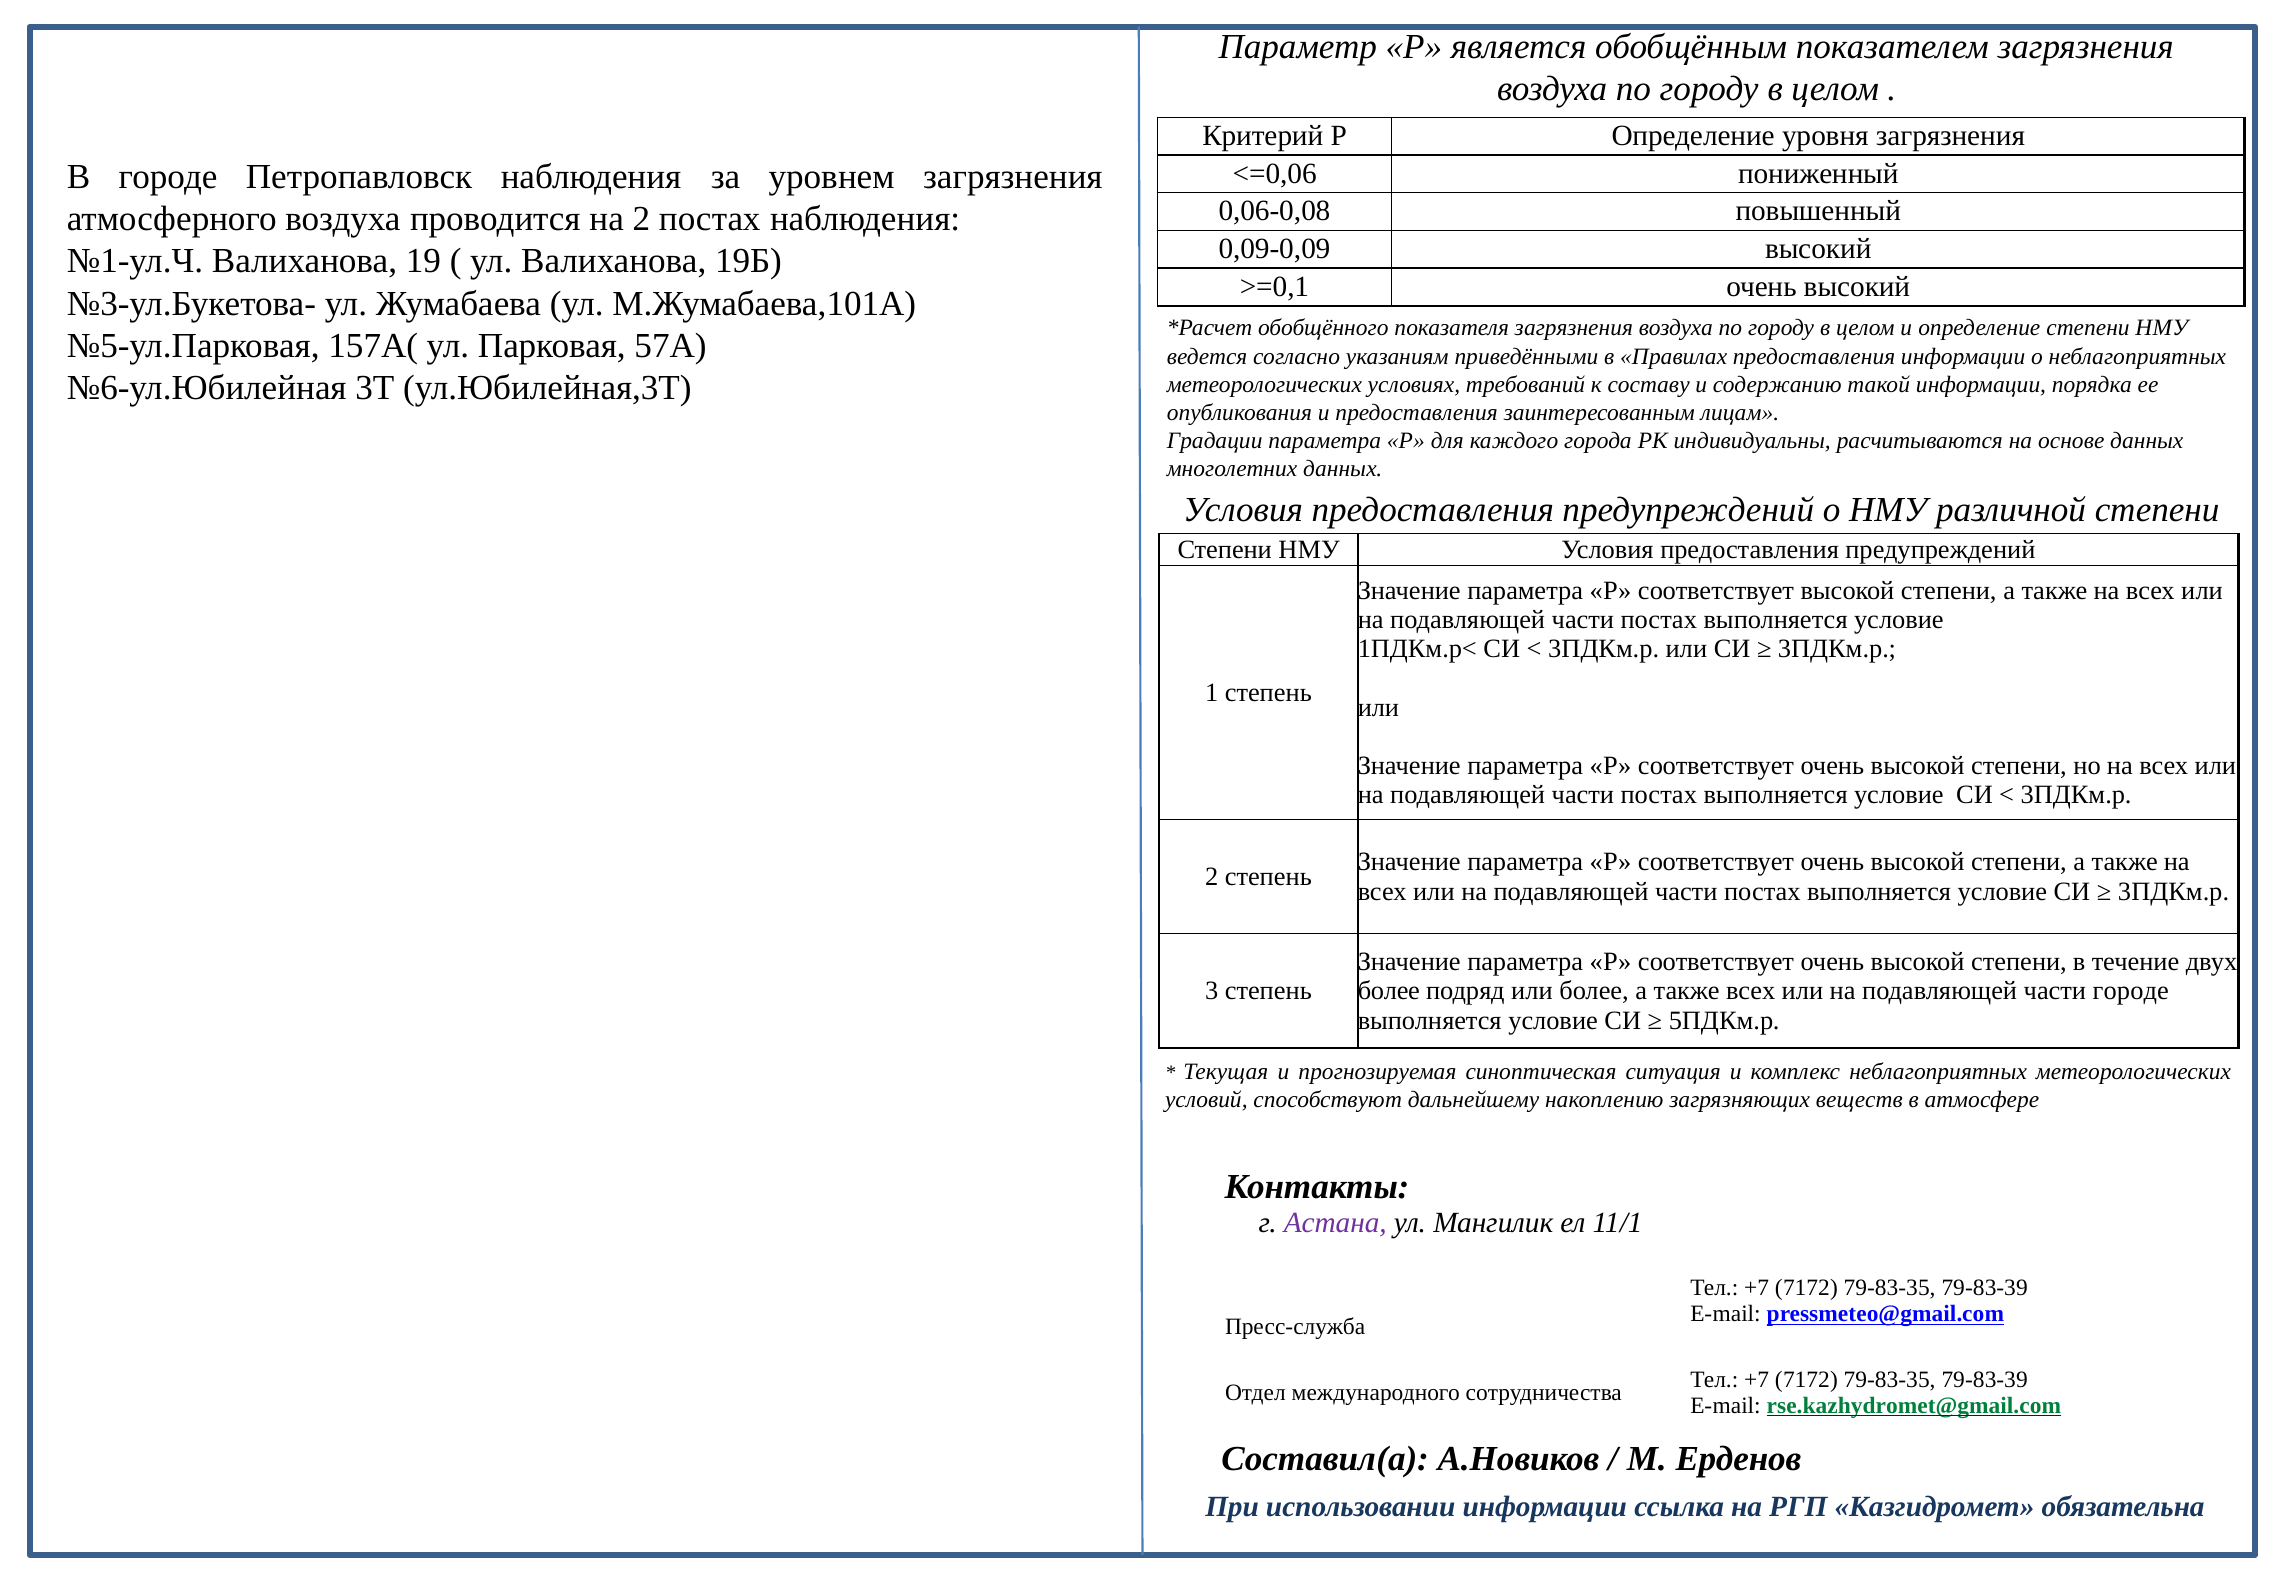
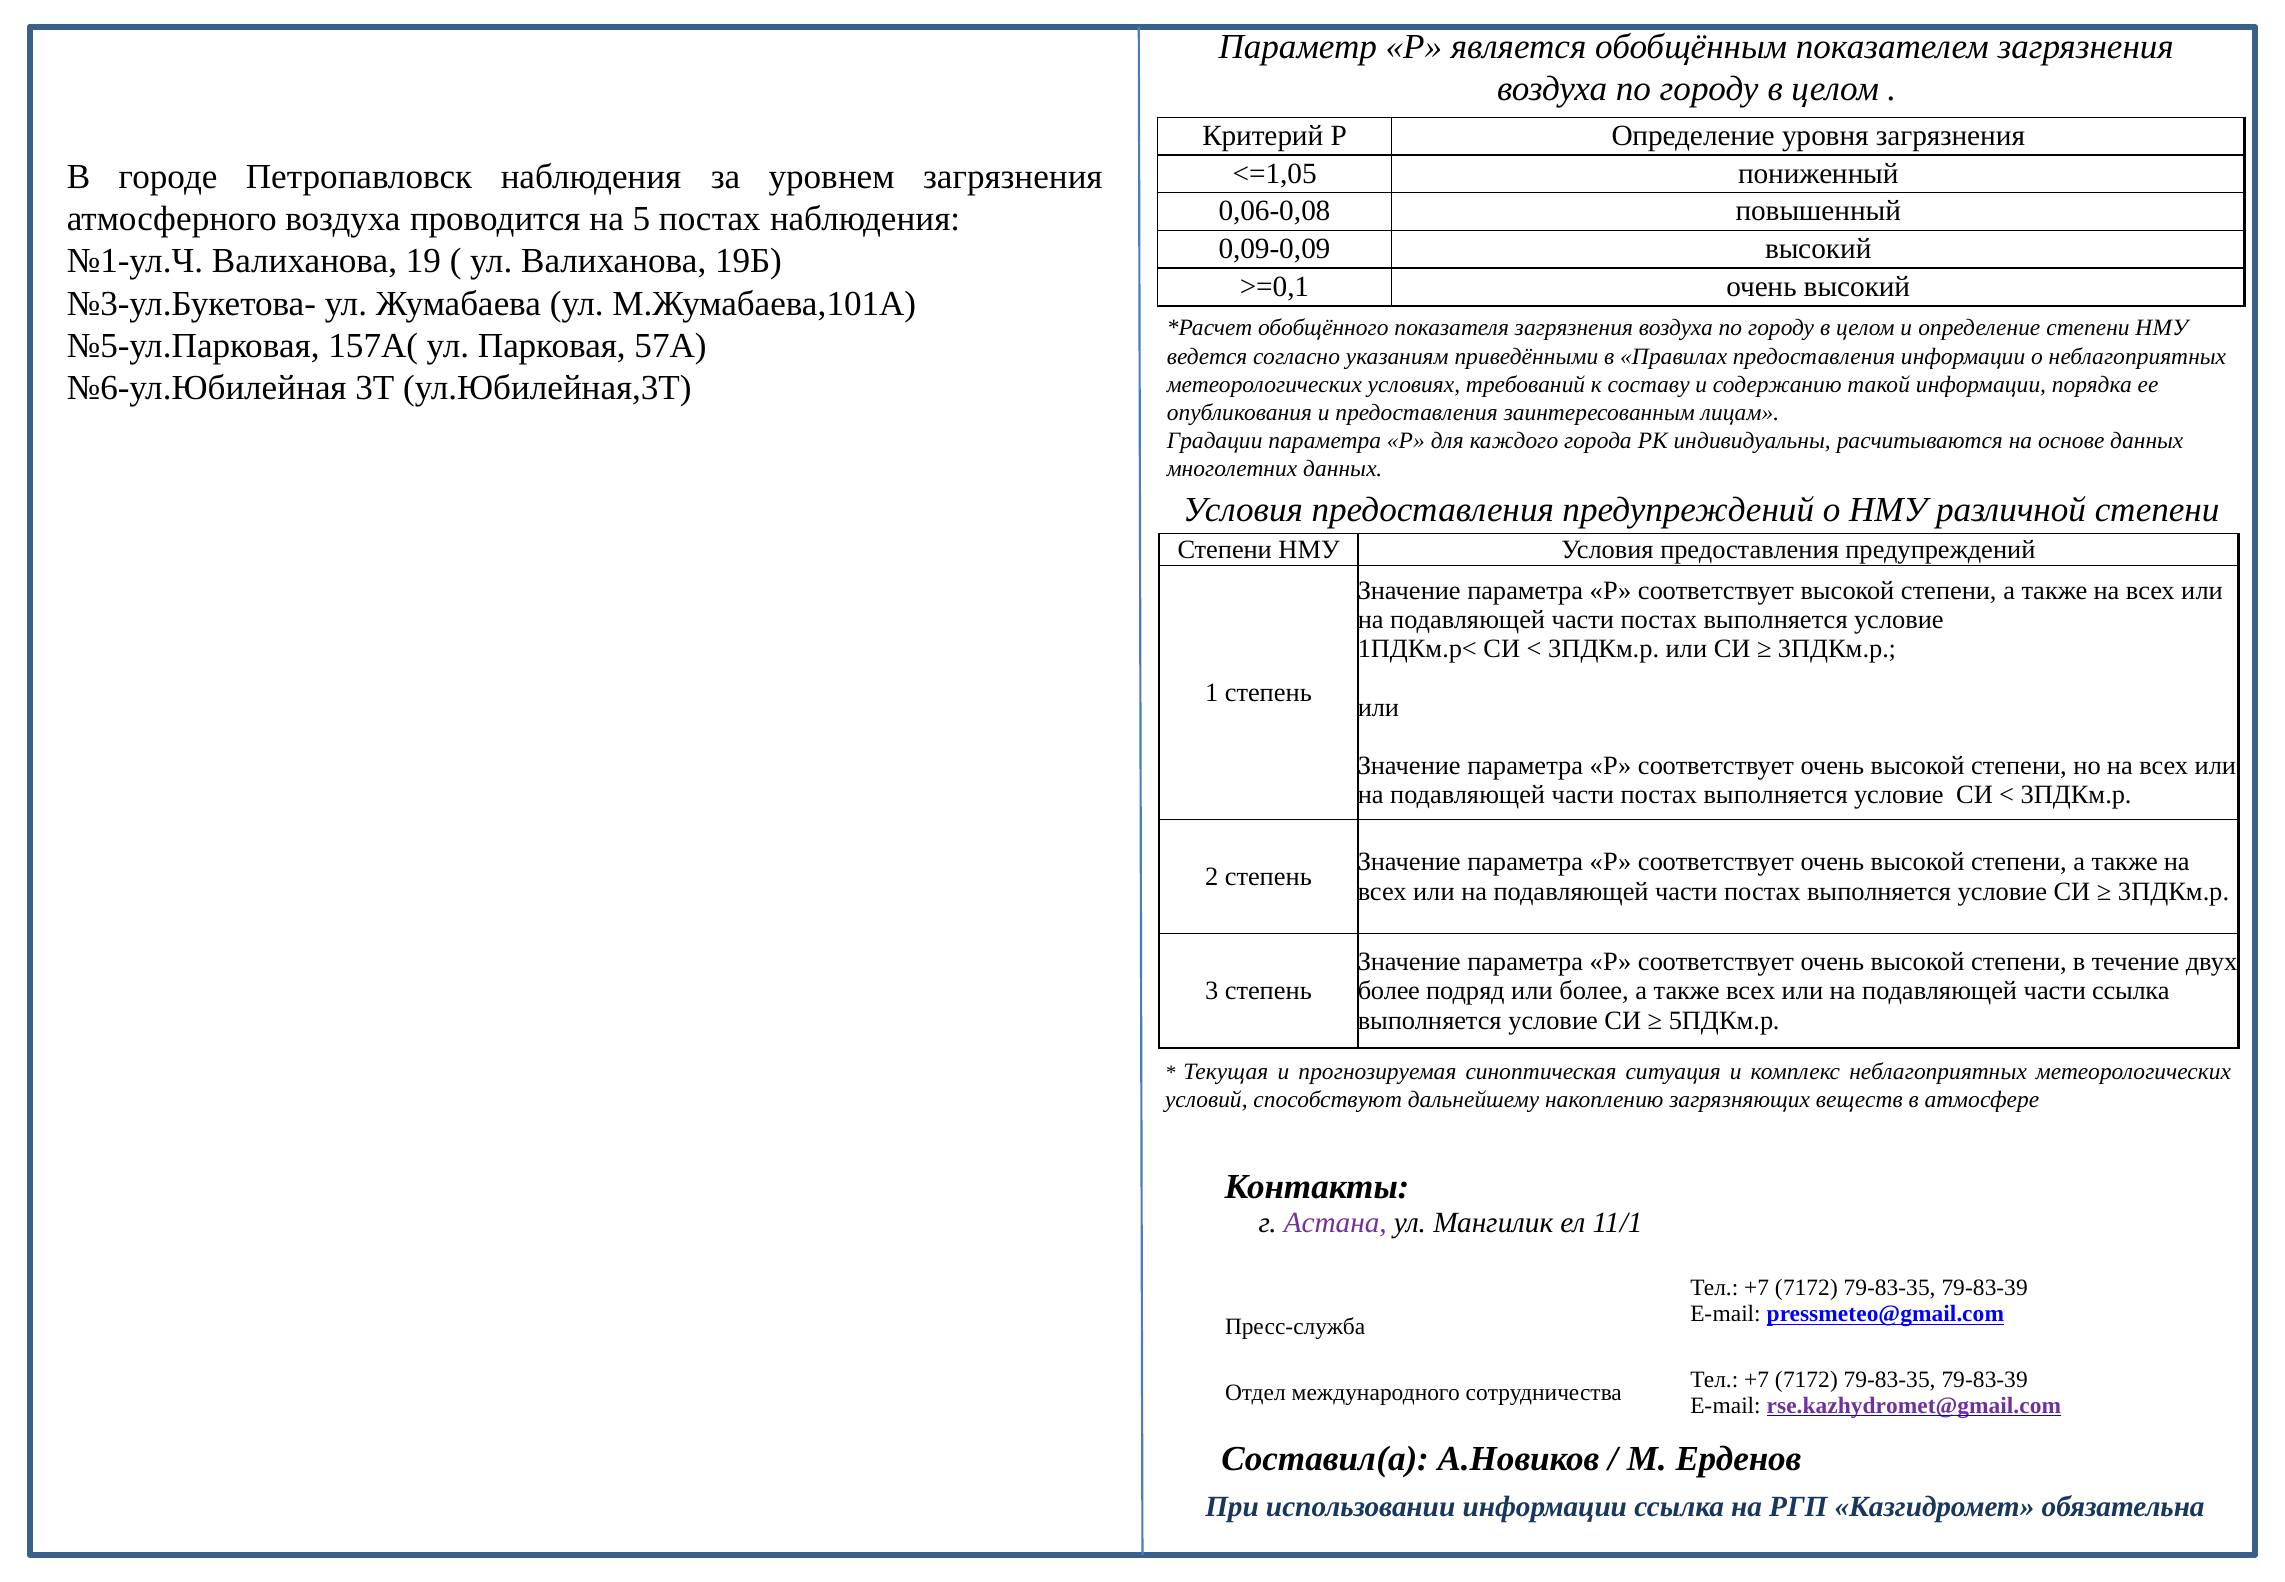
<=0,06: <=0,06 -> <=1,05 (1275, 174)
на 2: 2 -> 5 (641, 219)
части городе: городе -> ссылка (2131, 991)
rse.kazhydromet@gmail.com colour: green -> purple (1914, 1405)
